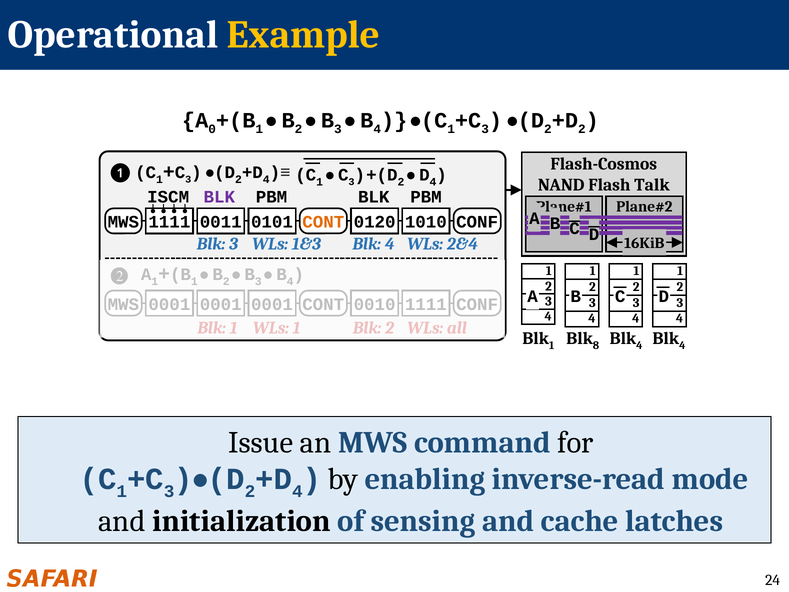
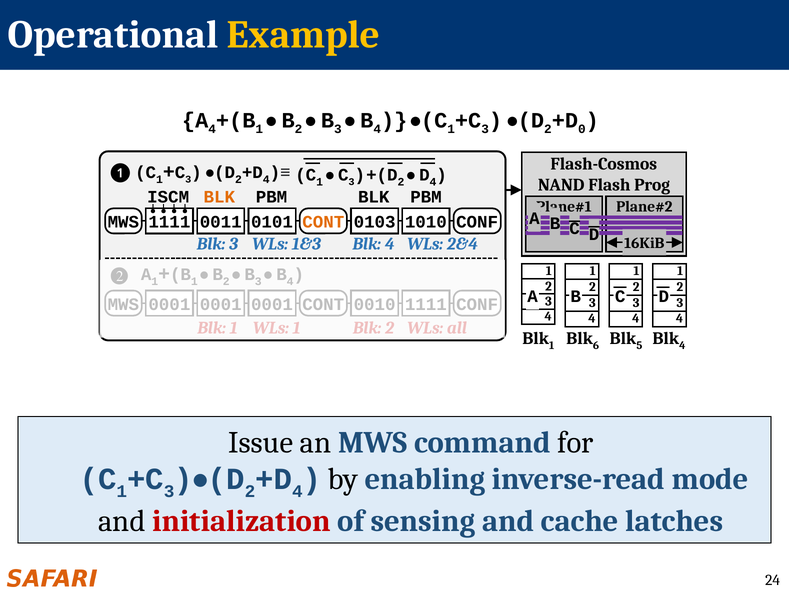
A 0: 0 -> 4 (212, 129)
2: 2 -> 0 (582, 129)
Talk: Talk -> Prog (652, 185)
BLK colour: purple -> orange (219, 197)
0120: 0120 -> 0103 (375, 222)
8: 8 -> 6 (596, 345)
4: 4 -> 5 (639, 345)
initialization colour: black -> red (241, 521)
